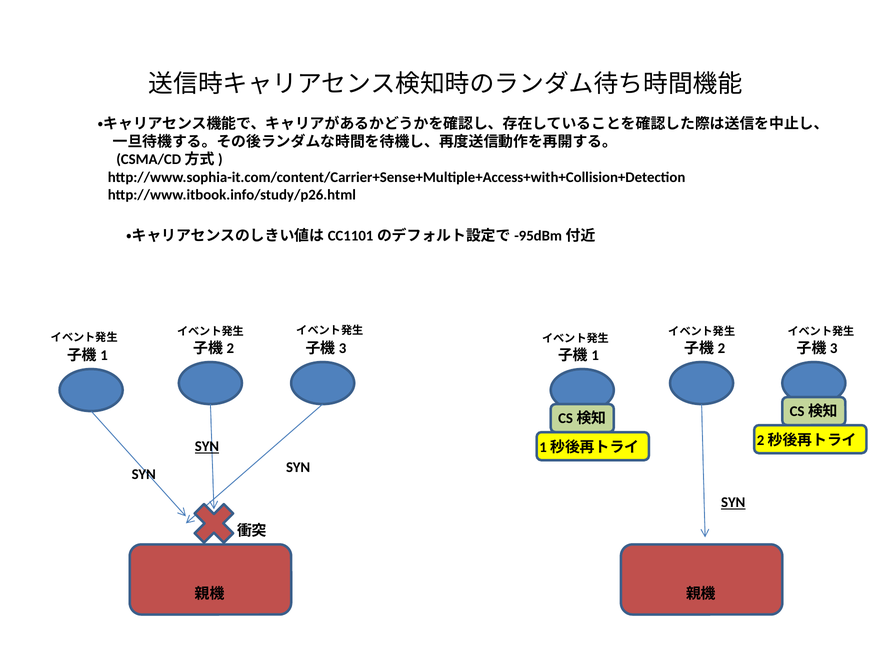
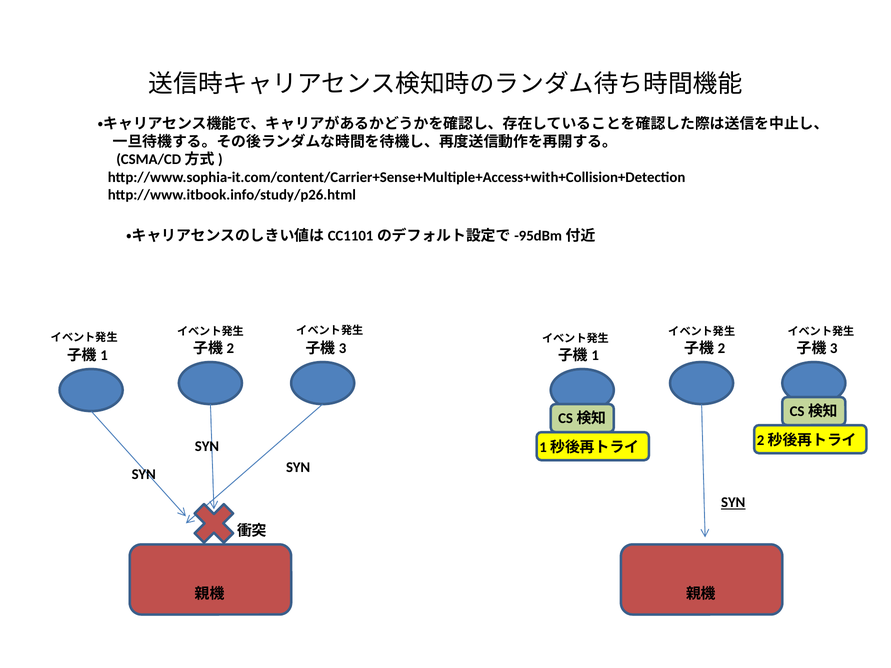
SYN underline: present -> none (207, 447)
